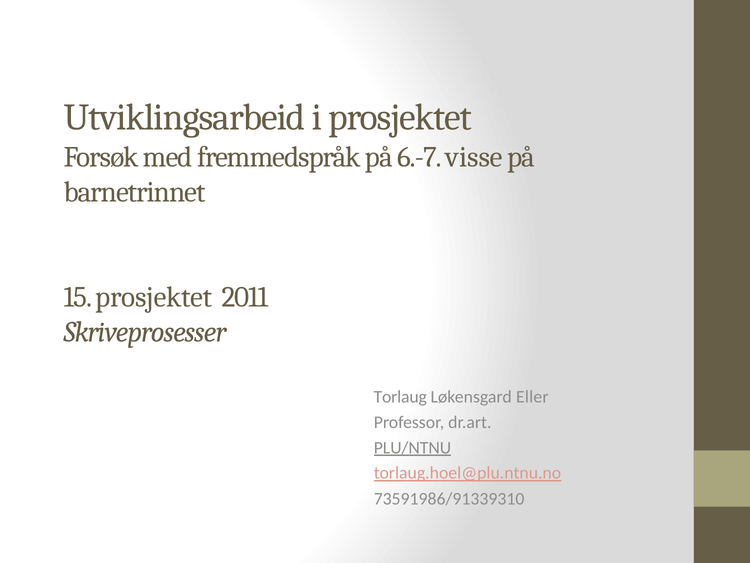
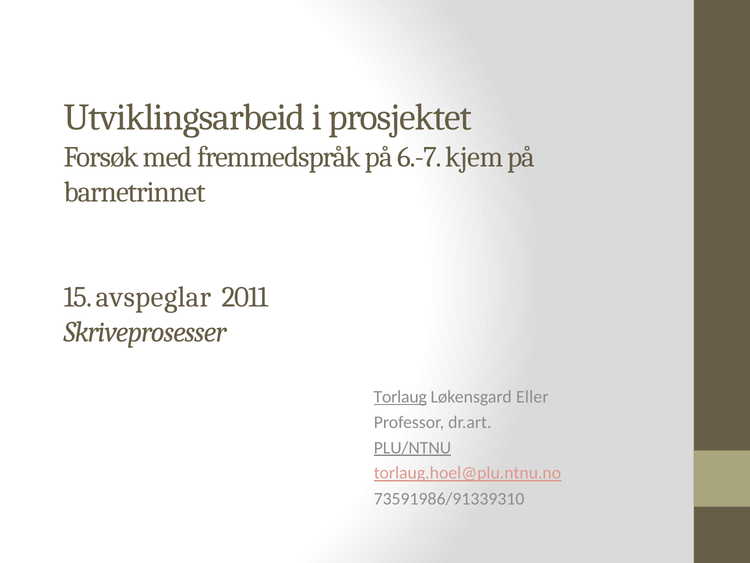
visse: visse -> kjem (474, 157)
15 prosjektet: prosjektet -> avspeglar (154, 297)
Torlaug underline: none -> present (400, 396)
